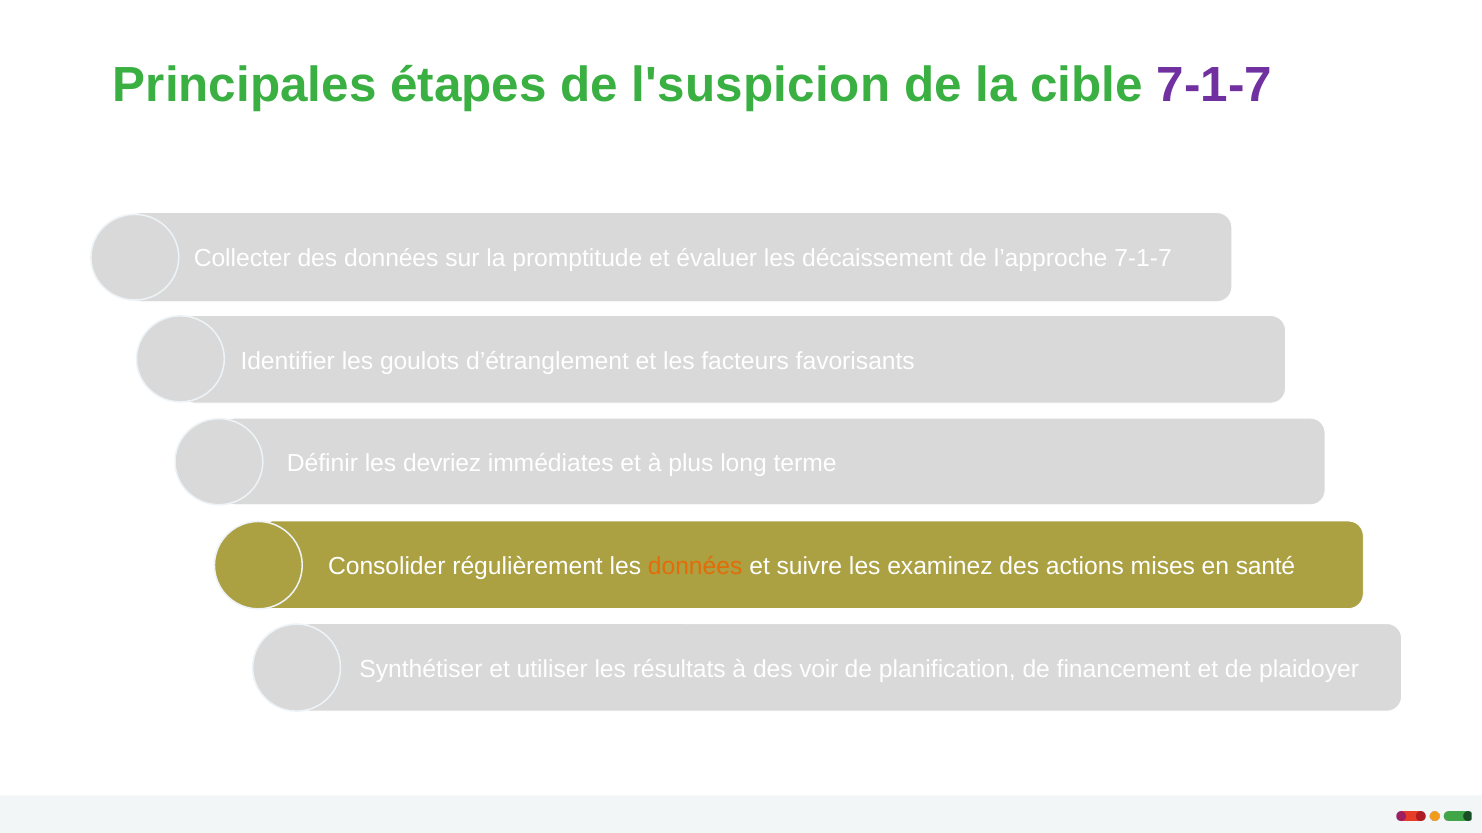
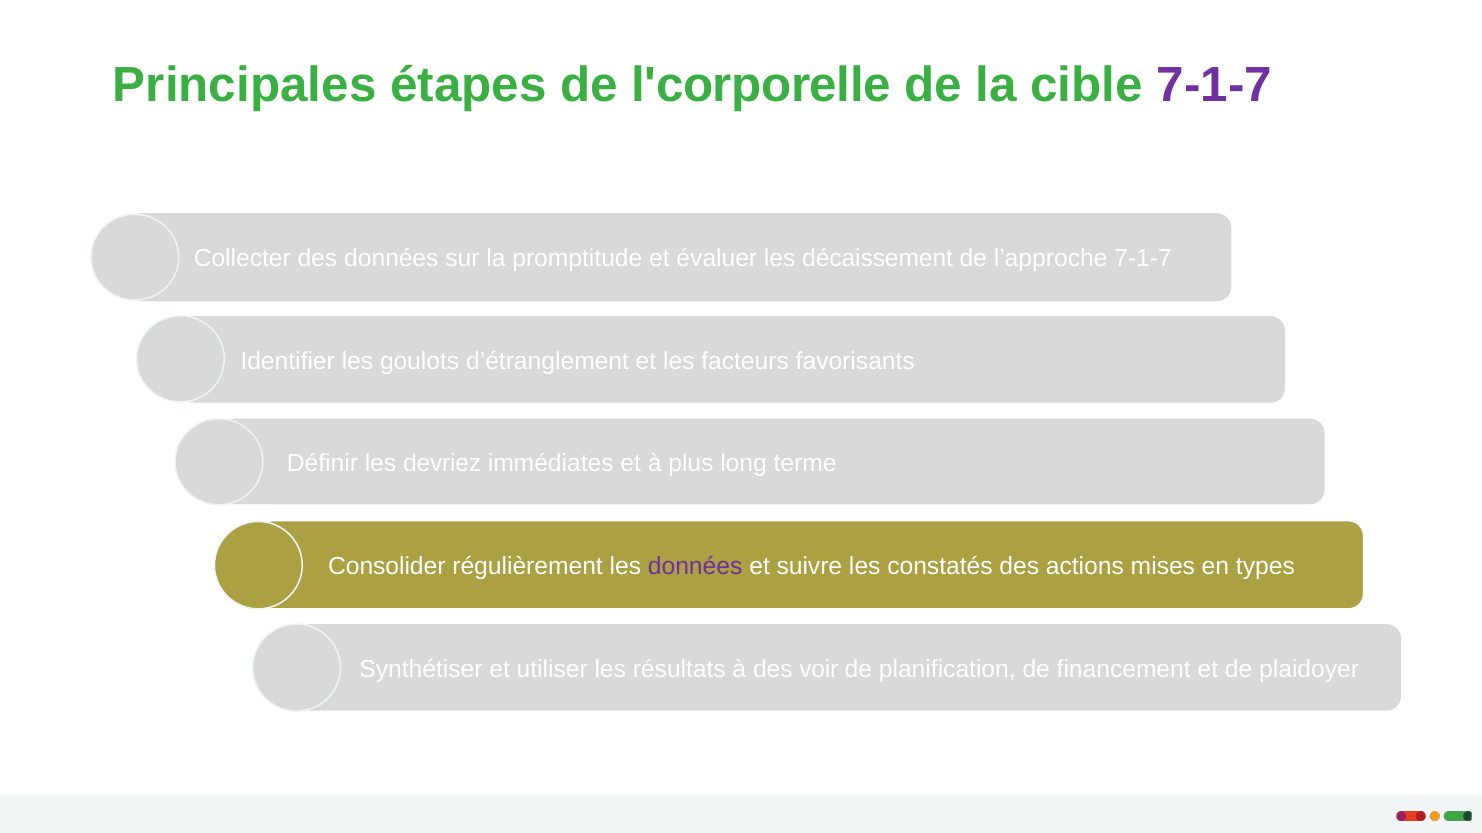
l'suspicion: l'suspicion -> l'corporelle (761, 85)
données colour: orange -> purple (695, 567)
examinez: examinez -> constatés (940, 567)
santé: santé -> types (1265, 567)
